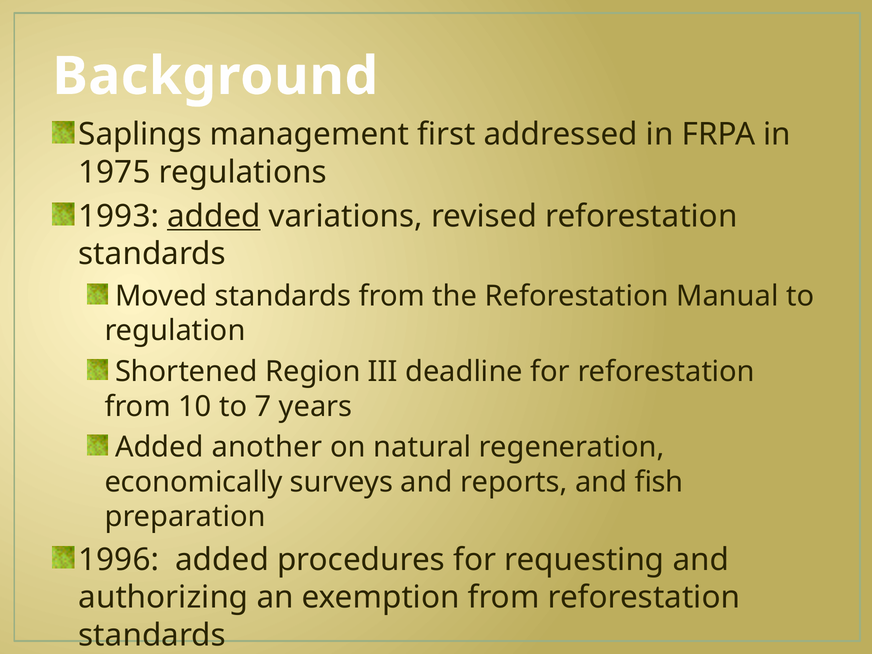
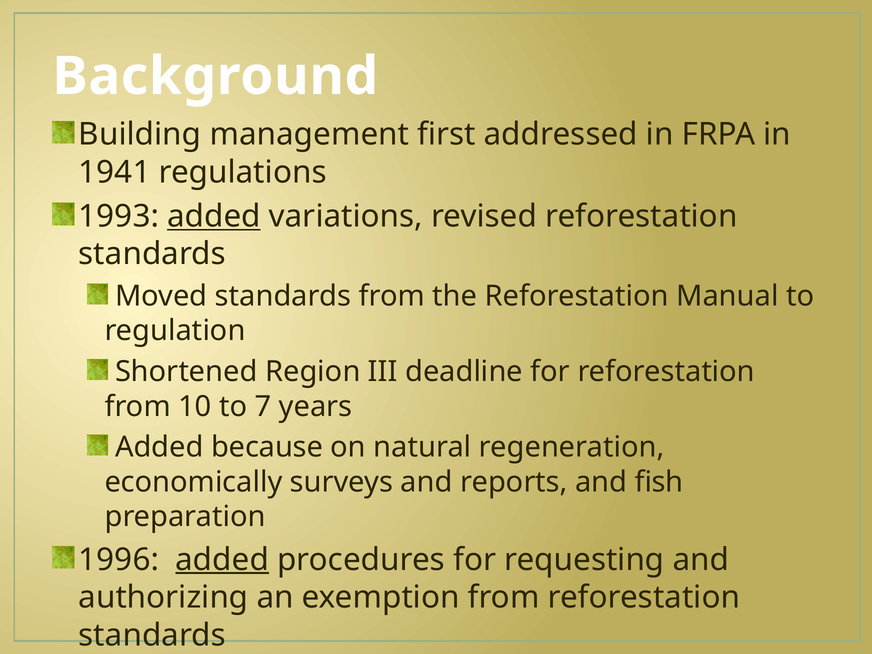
Saplings: Saplings -> Building (140, 134)
1975: 1975 -> 1941 (114, 172)
another: another -> because (267, 447)
added underline: none -> present (222, 560)
